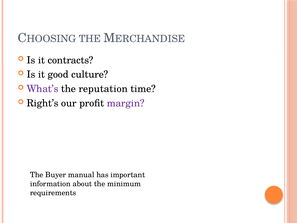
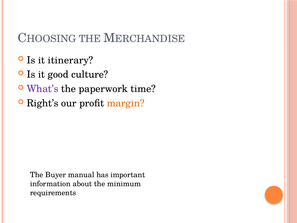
contracts: contracts -> itinerary (70, 60)
reputation: reputation -> paperwork (103, 89)
margin colour: purple -> orange (126, 103)
